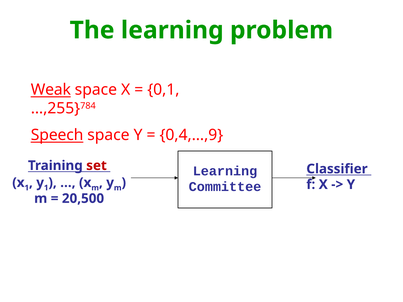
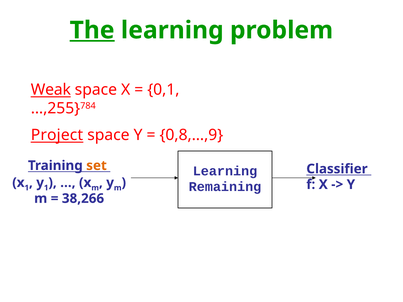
The underline: none -> present (92, 30)
Speech: Speech -> Project (57, 135)
0,4,…,9: 0,4,…,9 -> 0,8,…,9 (191, 135)
set colour: red -> orange (97, 166)
Committee: Committee -> Remaining (225, 187)
20,500: 20,500 -> 38,266 (83, 199)
